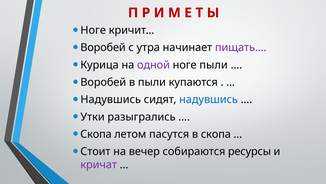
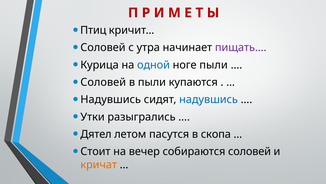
Ноге: Ноге -> Птиц (93, 30)
Воробей: Воробей -> Соловей (103, 47)
одной colour: purple -> blue (153, 65)
Воробей: Воробей -> Соловей (103, 82)
Скопа: Скопа -> Дятел (96, 134)
собираются ресурсы: ресурсы -> соловей (250, 151)
кричат colour: purple -> orange (99, 164)
